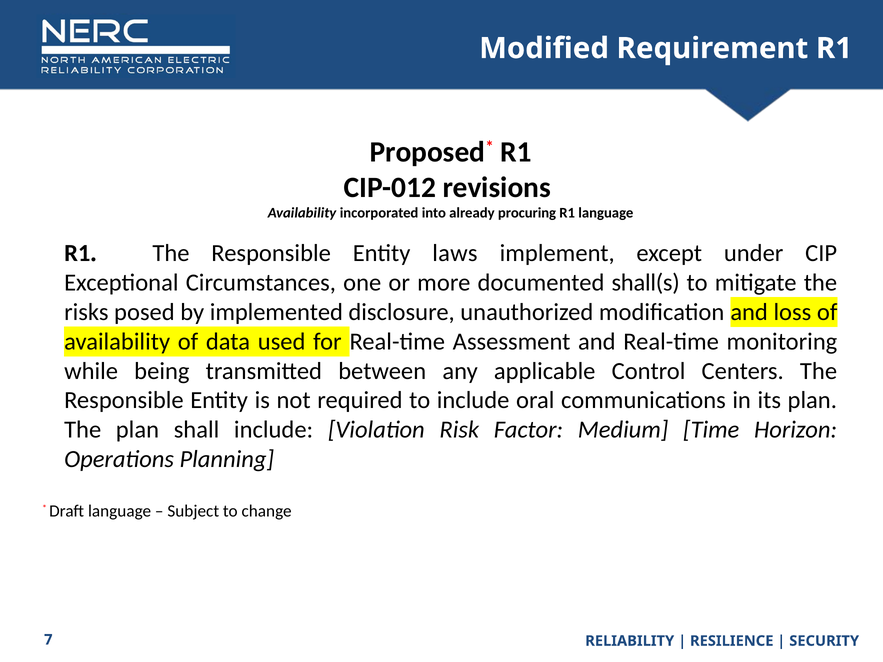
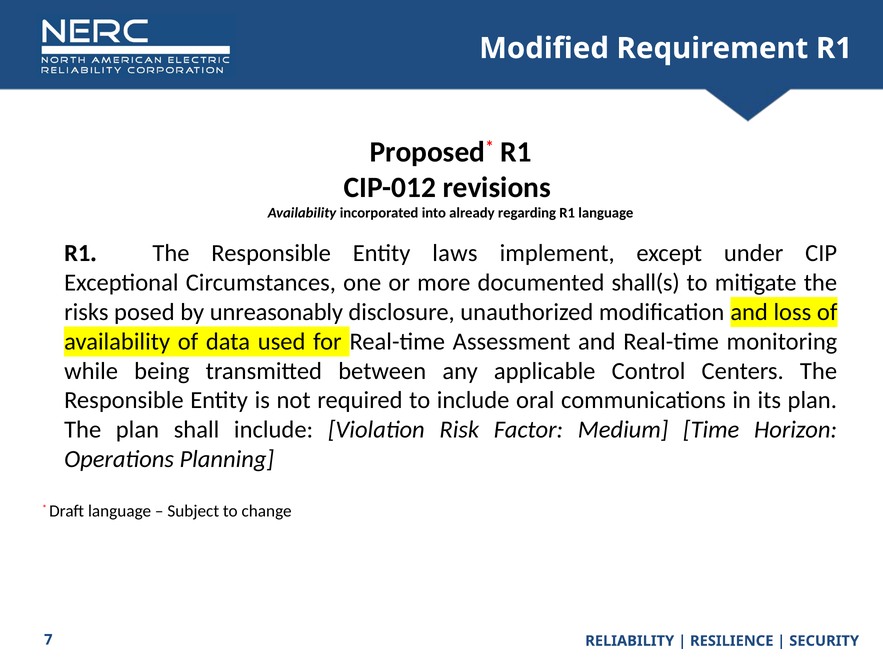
procuring: procuring -> regarding (527, 213)
implemented: implemented -> unreasonably (276, 312)
